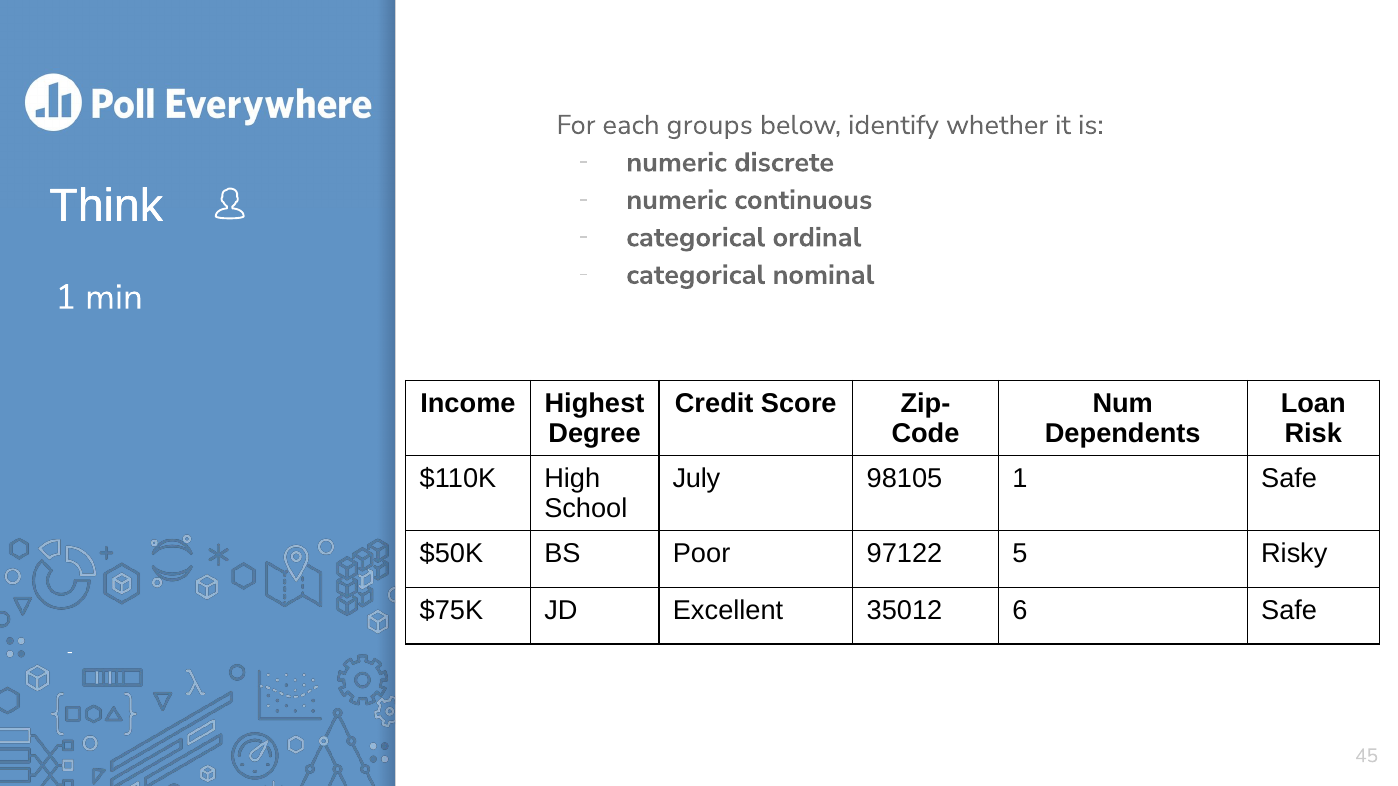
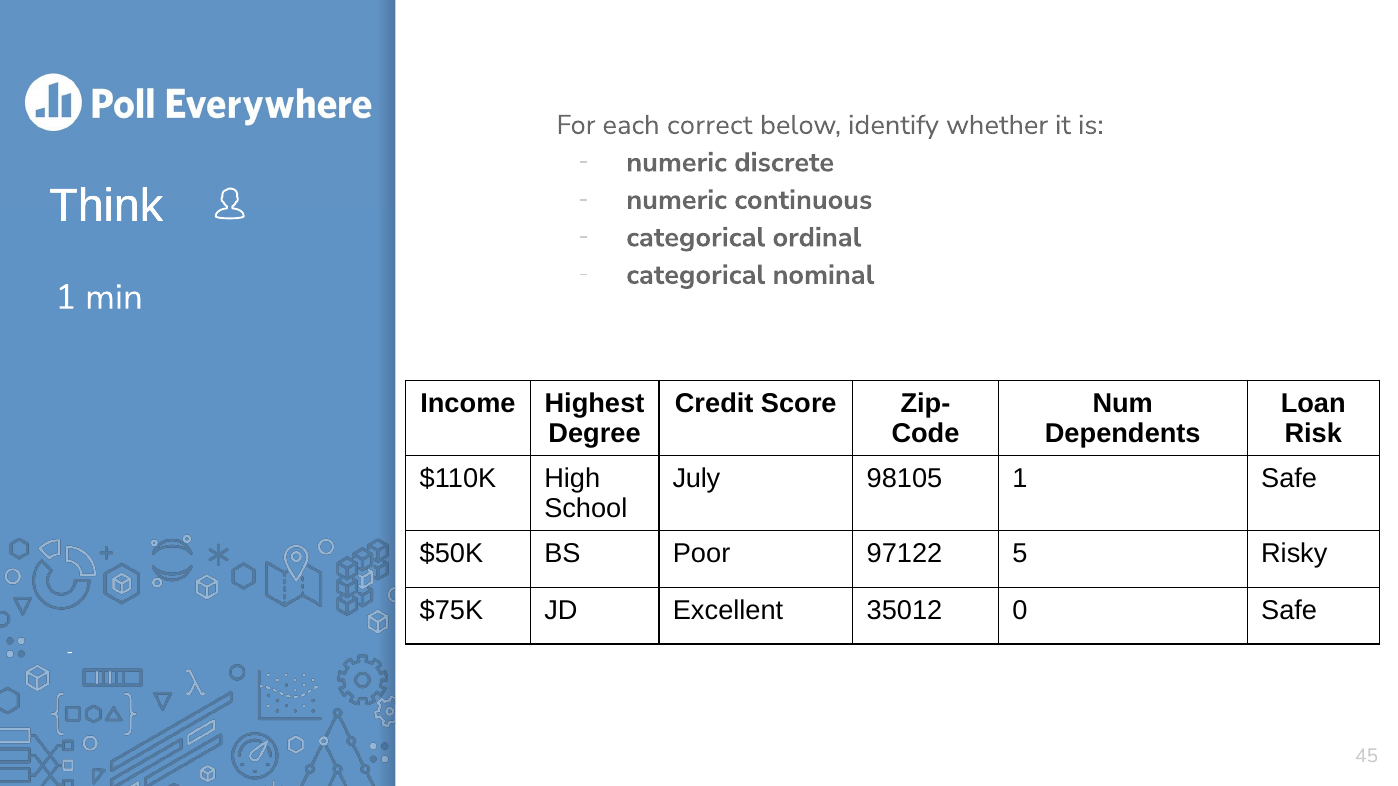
groups: groups -> correct (710, 125)
6: 6 -> 0 (1020, 610)
